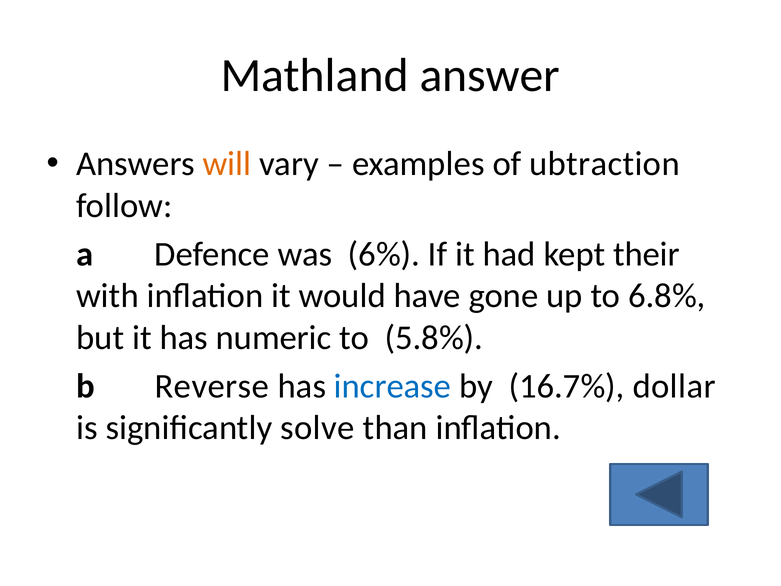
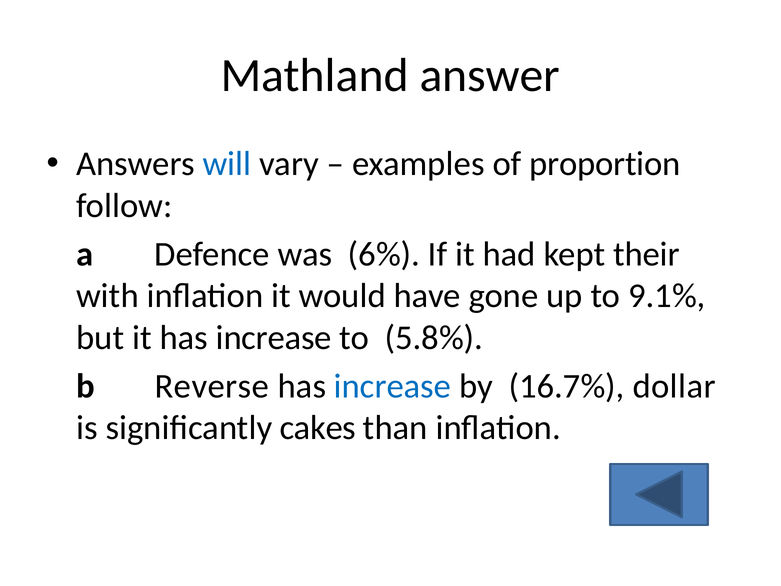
will colour: orange -> blue (227, 164)
ubtraction: ubtraction -> proportion (605, 164)
6.8%: 6.8% -> 9.1% (667, 296)
it has numeric: numeric -> increase (274, 337)
solve: solve -> cakes (318, 428)
